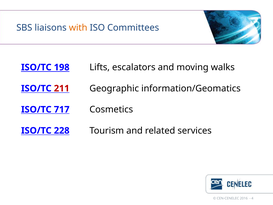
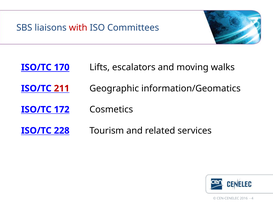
with colour: orange -> red (78, 28)
198: 198 -> 170 (62, 67)
717: 717 -> 172 (62, 109)
